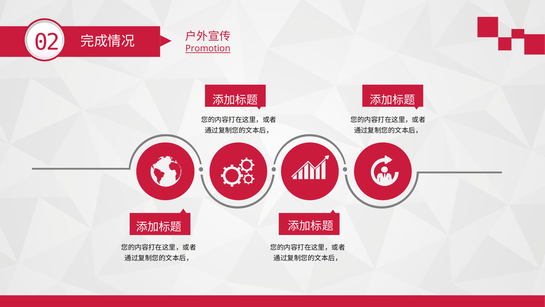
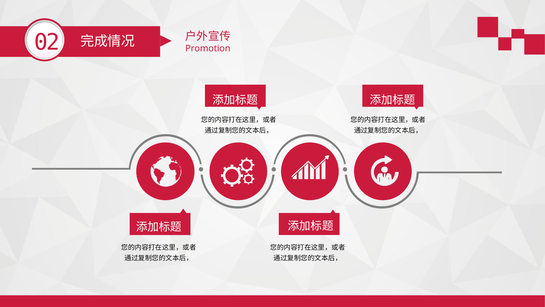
Promotion underline: present -> none (208, 49)
